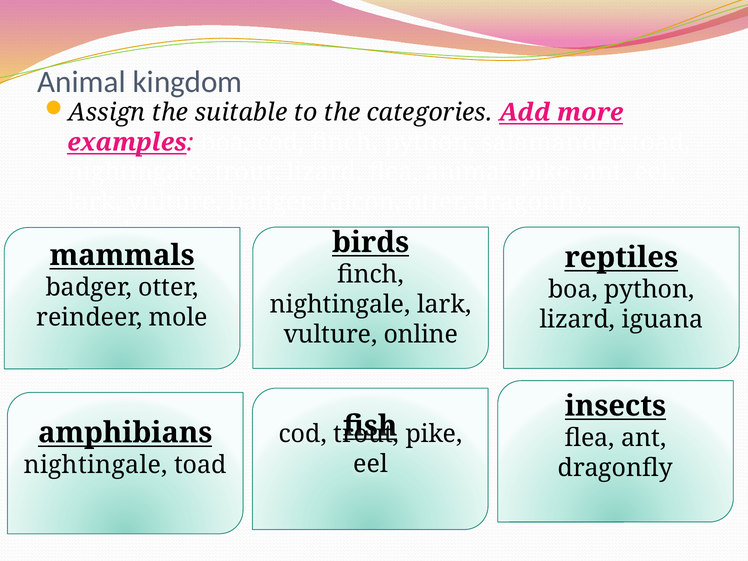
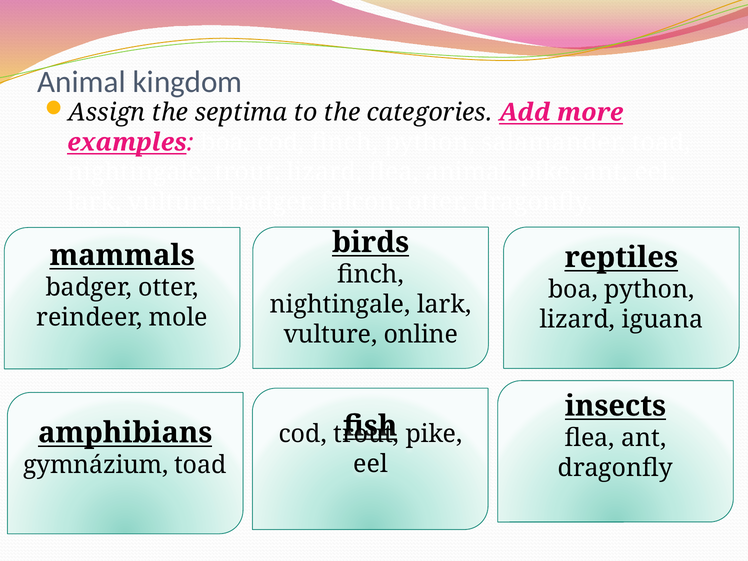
suitable: suitable -> septima (241, 112)
nightingale: nightingale -> gymnázium (96, 465)
